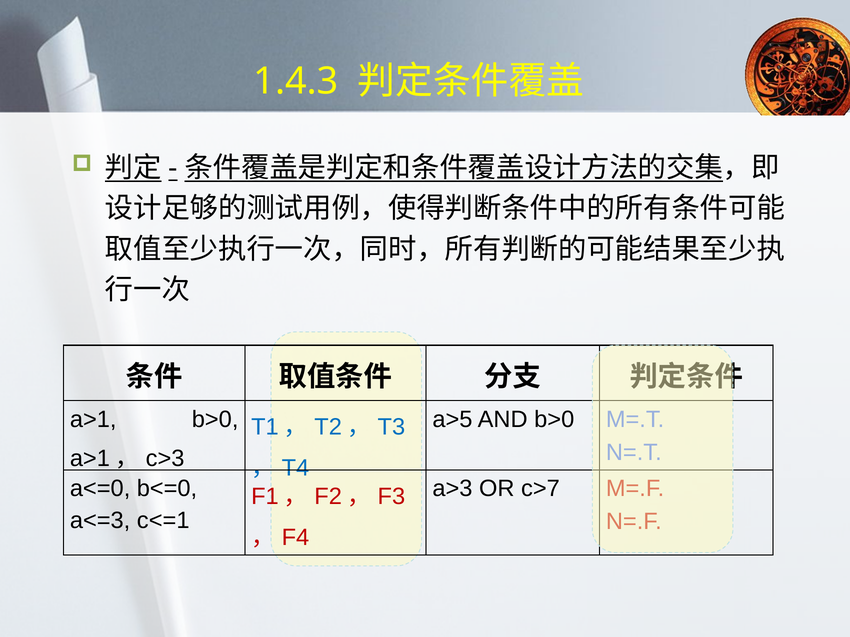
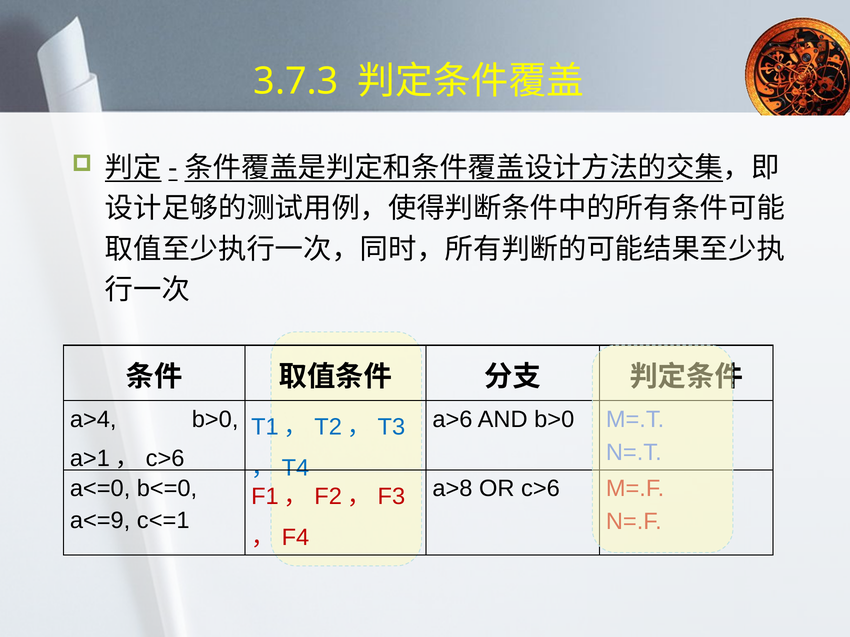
1.4.3: 1.4.3 -> 3.7.3 (296, 81)
a>1: a>1 -> a>4 (93, 420)
a>5: a>5 -> a>6 (452, 420)
c>3: c>3 -> c>6 (165, 459)
a>3: a>3 -> a>8 (452, 489)
OR c>7: c>7 -> c>6 (540, 489)
a<=3: a<=3 -> a<=9 (100, 521)
